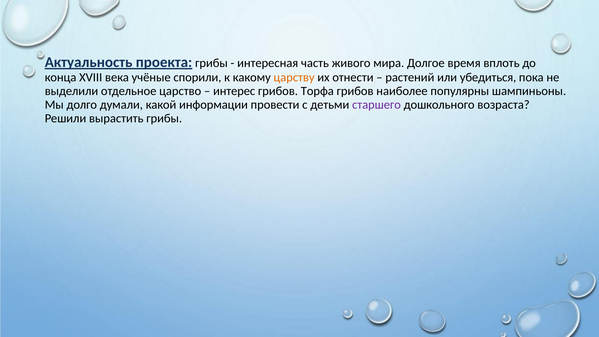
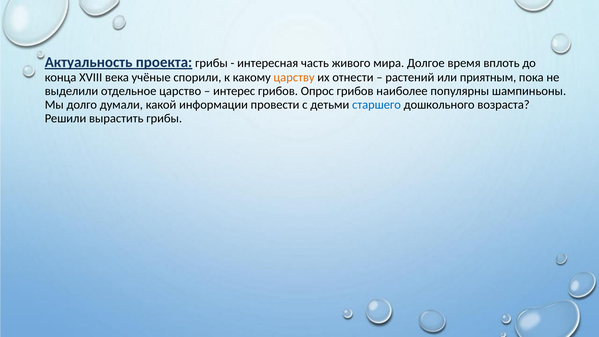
убедиться: убедиться -> приятным (488, 77)
Торфа: Торфа -> Опрос (317, 91)
старшего colour: purple -> blue (376, 105)
